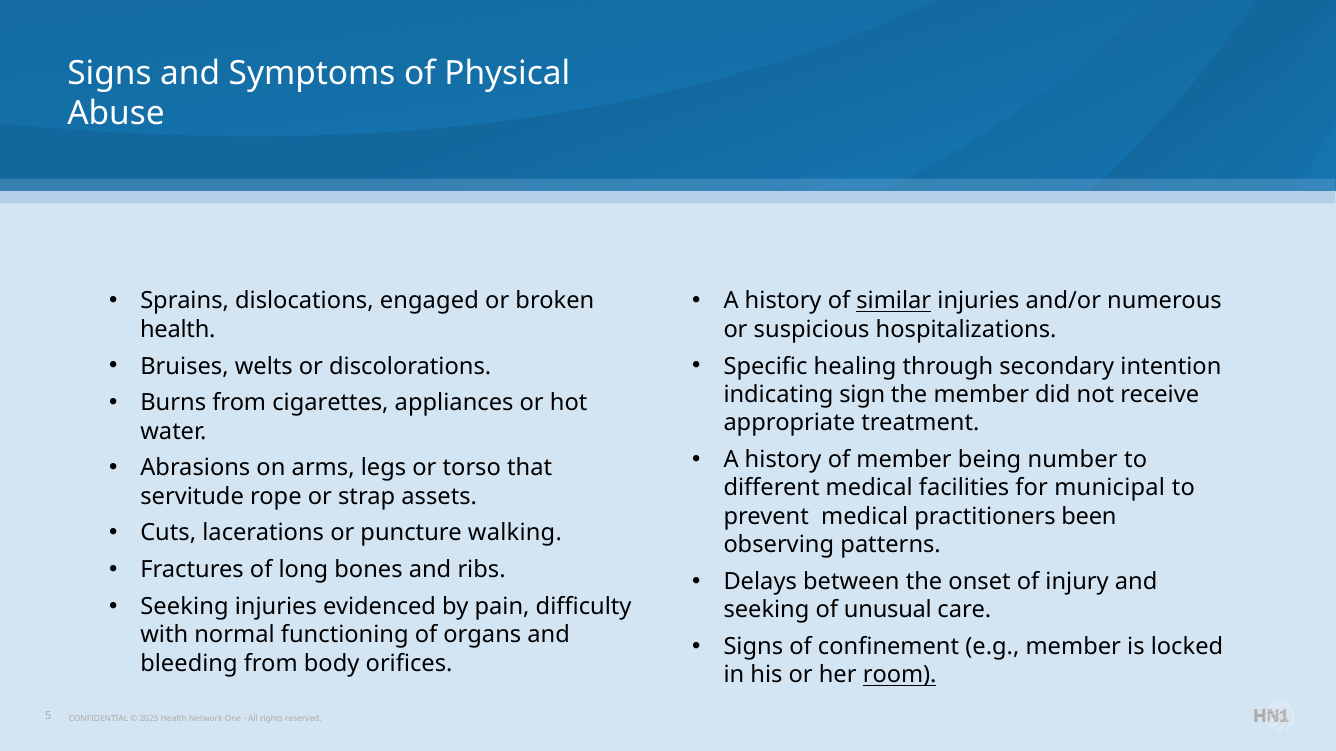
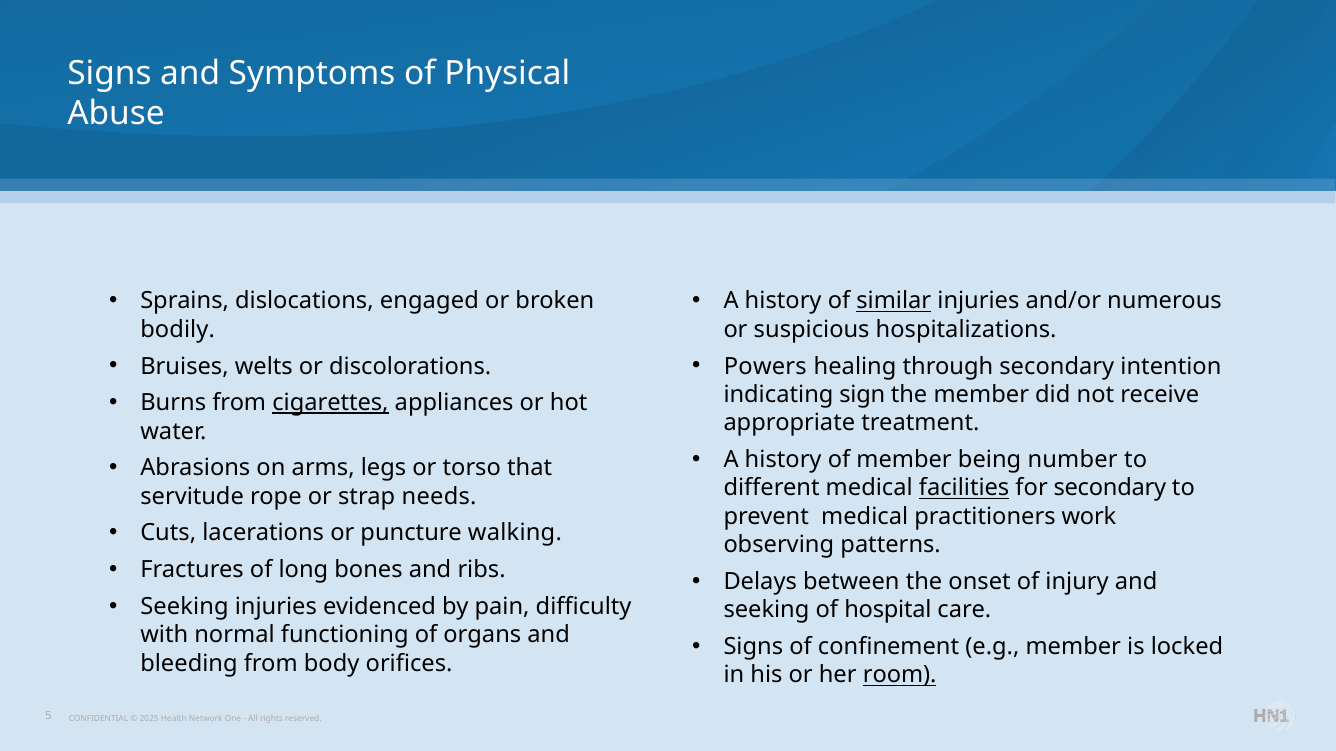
health: health -> bodily (178, 330)
Specific: Specific -> Powers (765, 366)
cigarettes underline: none -> present (330, 403)
facilities underline: none -> present (964, 488)
for municipal: municipal -> secondary (1110, 488)
assets: assets -> needs (439, 497)
been: been -> work (1089, 517)
unusual: unusual -> hospital (888, 610)
